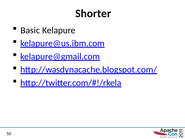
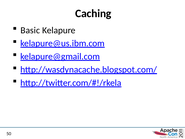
Shorter: Shorter -> Caching (93, 13)
